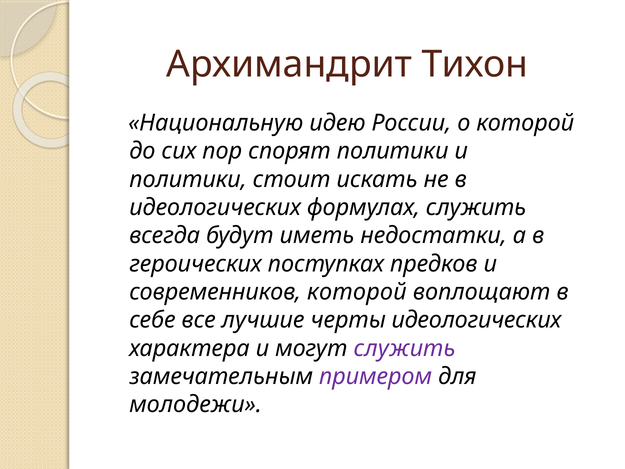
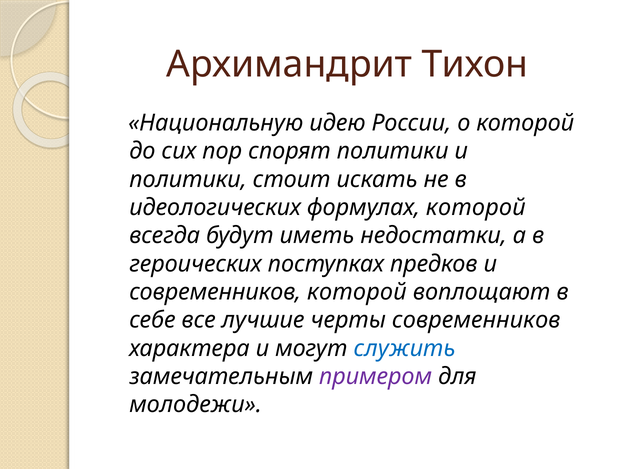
формулах служить: служить -> которой (476, 207)
черты идеологических: идеологических -> современников (476, 320)
служить colour: purple -> blue (405, 348)
